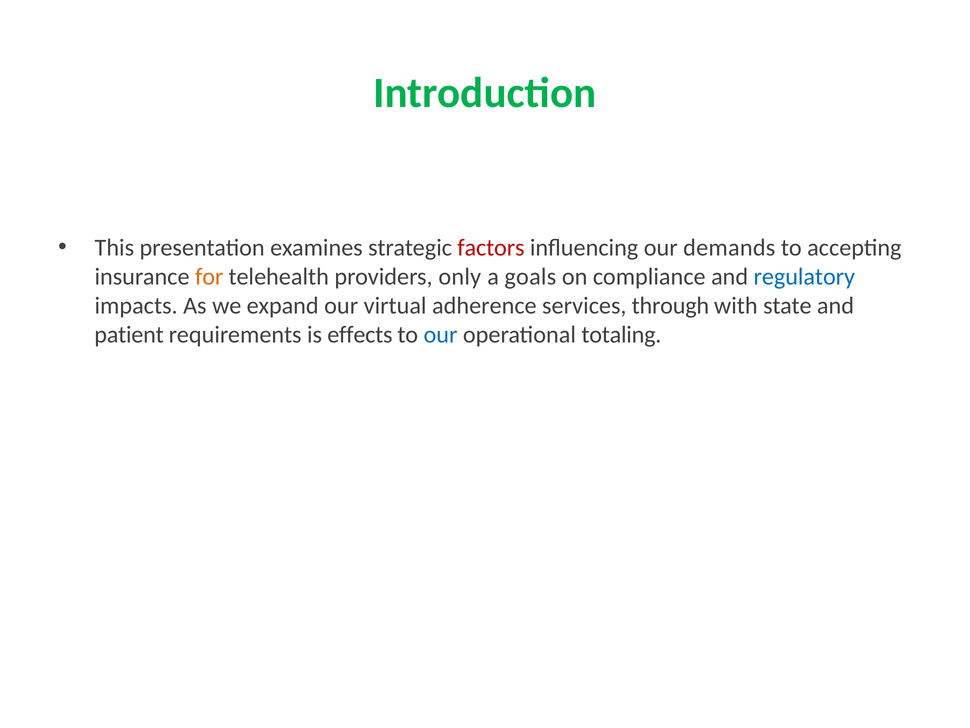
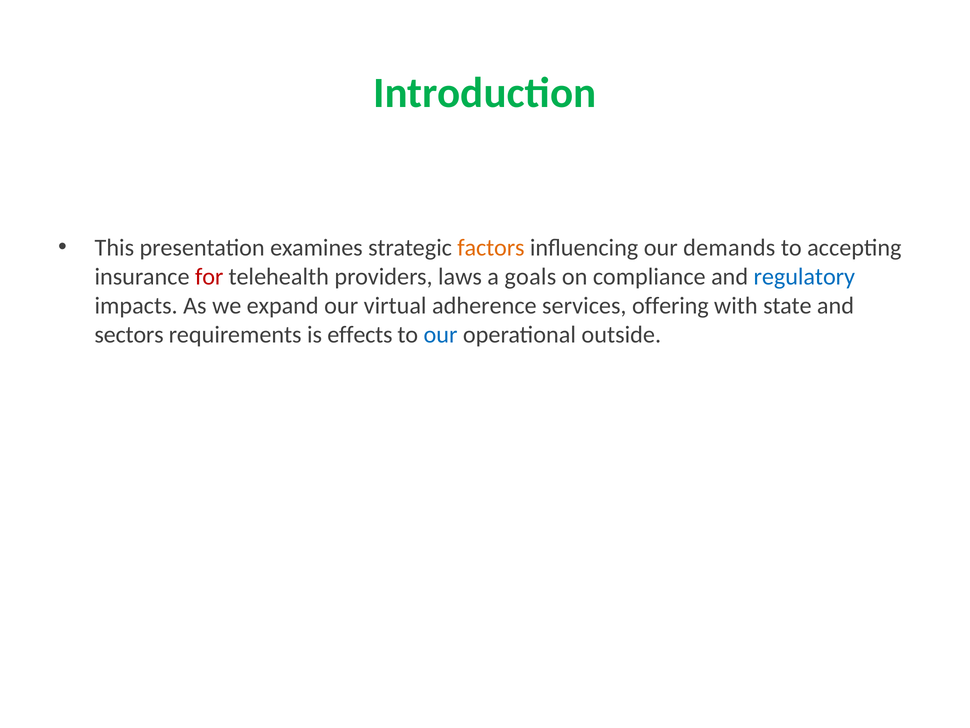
factors colour: red -> orange (491, 247)
for colour: orange -> red (209, 277)
only: only -> laws (460, 277)
through: through -> offering (670, 306)
patient: patient -> sectors (129, 335)
totaling: totaling -> outside (621, 335)
